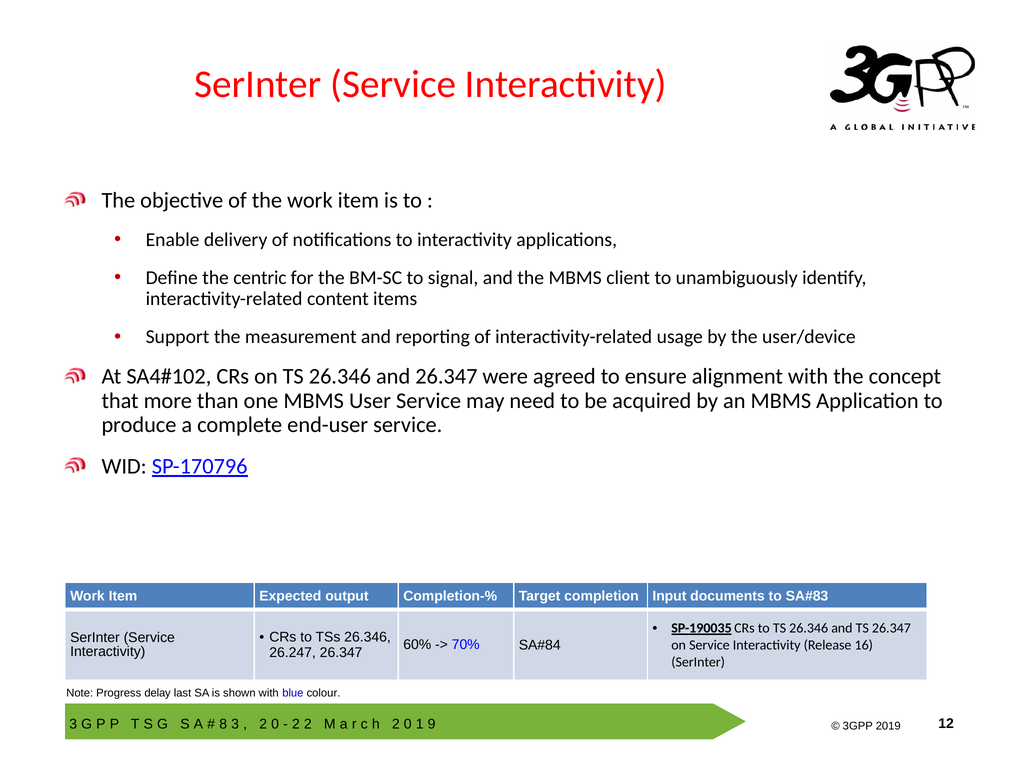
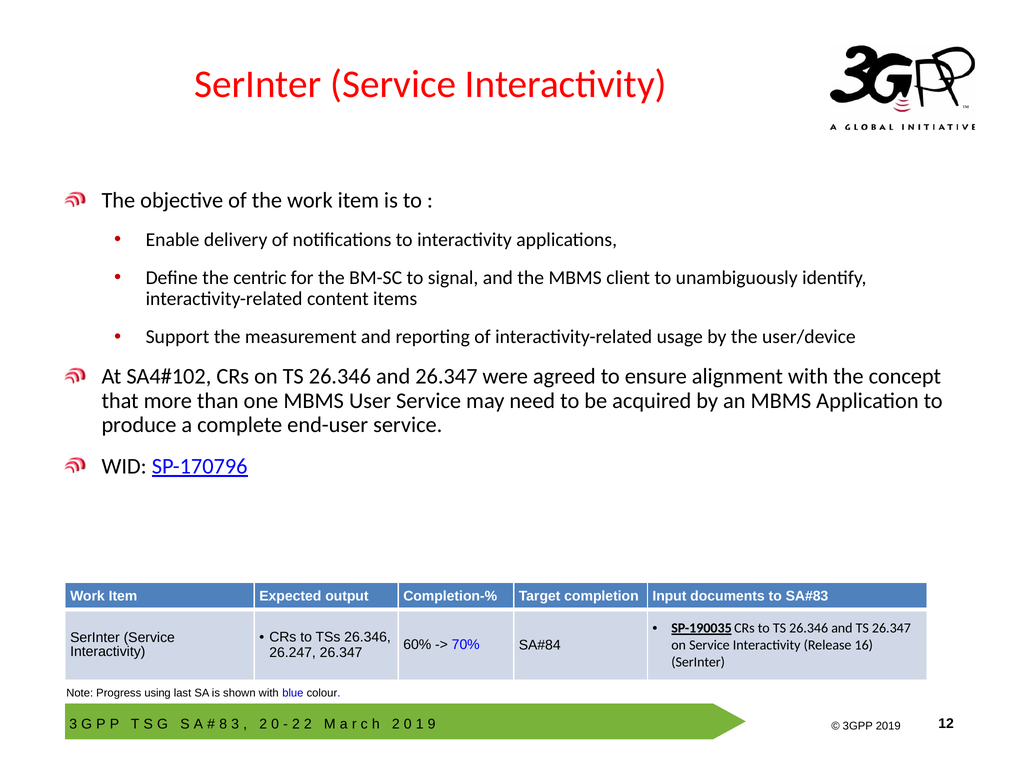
delay: delay -> using (158, 693)
